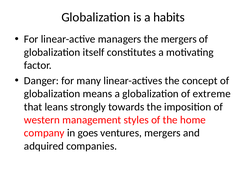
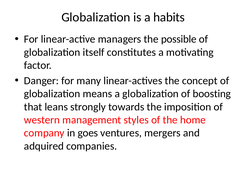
the mergers: mergers -> possible (179, 39)
extreme: extreme -> boosting (212, 94)
